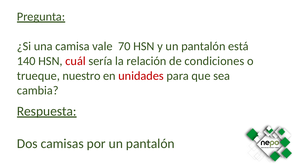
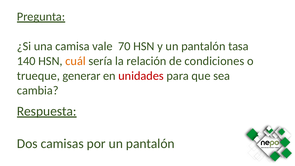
está: está -> tasa (238, 46)
cuál colour: red -> orange (76, 61)
nuestro: nuestro -> generar (82, 76)
